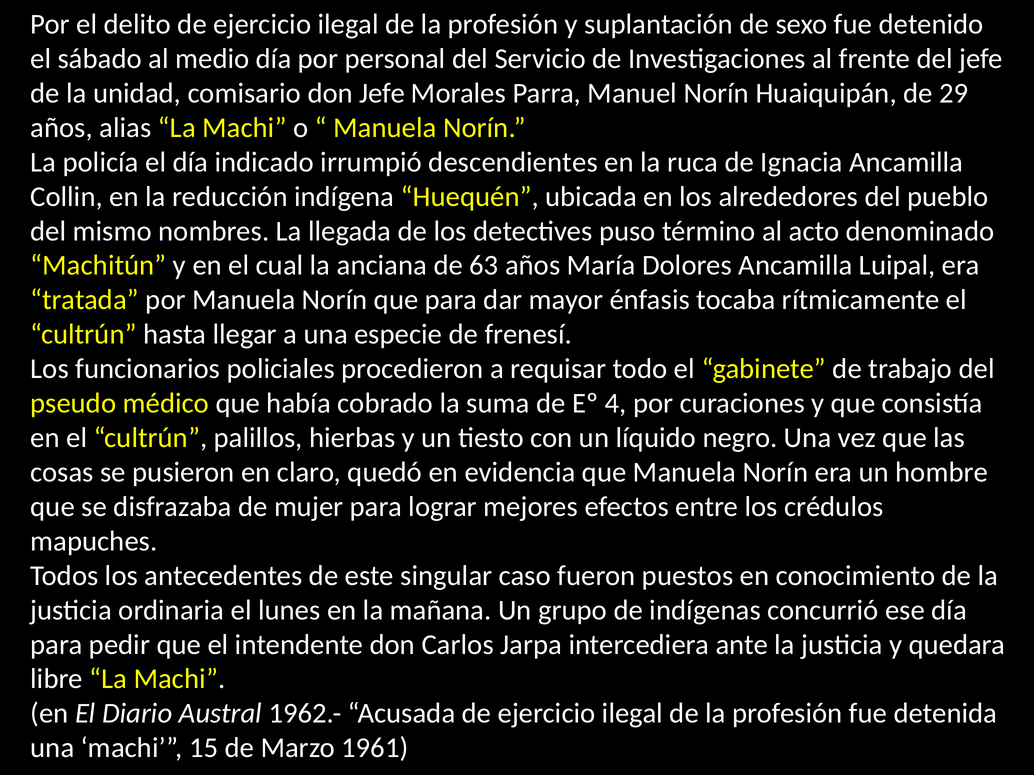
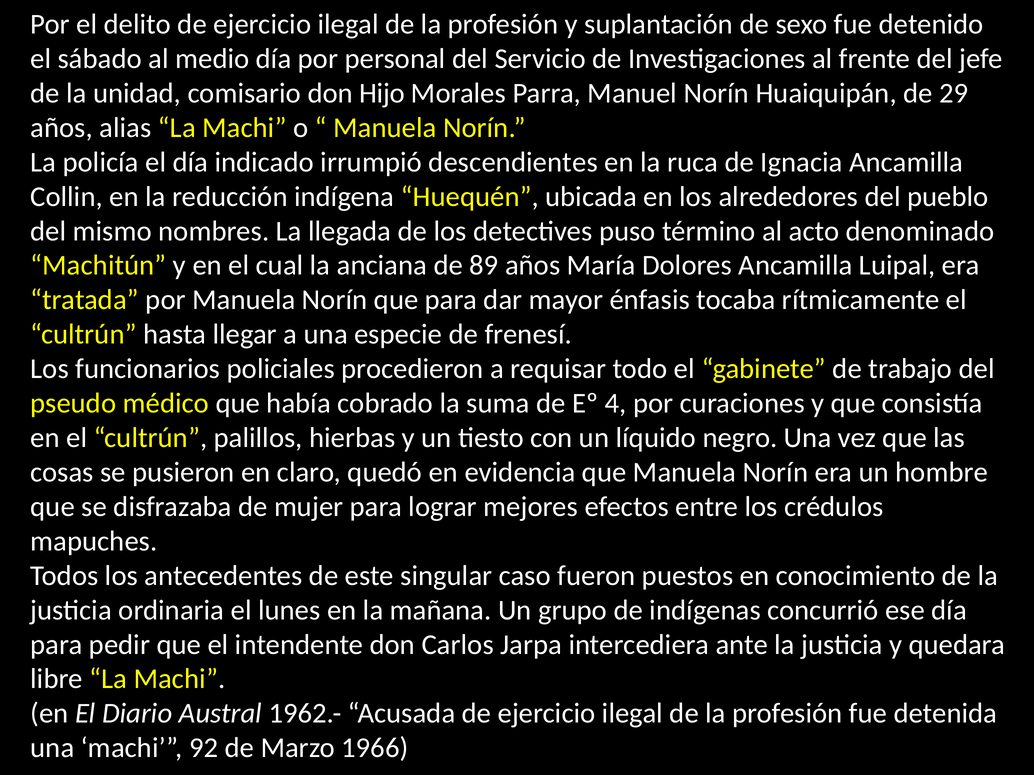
don Jefe: Jefe -> Hijo (382, 93)
63: 63 -> 89 (484, 266)
15: 15 -> 92 (204, 748)
1961: 1961 -> 1966 (375, 748)
